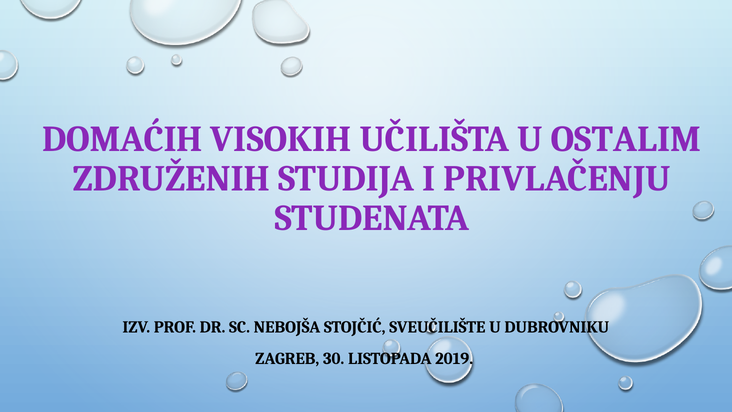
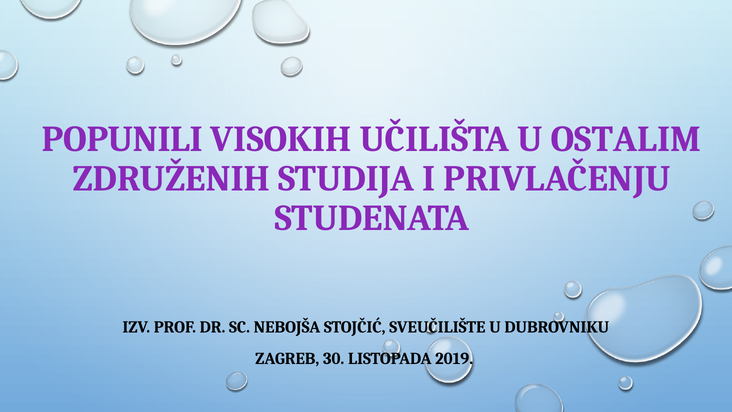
DOMAĆIH: DOMAĆIH -> POPUNILI (122, 139)
